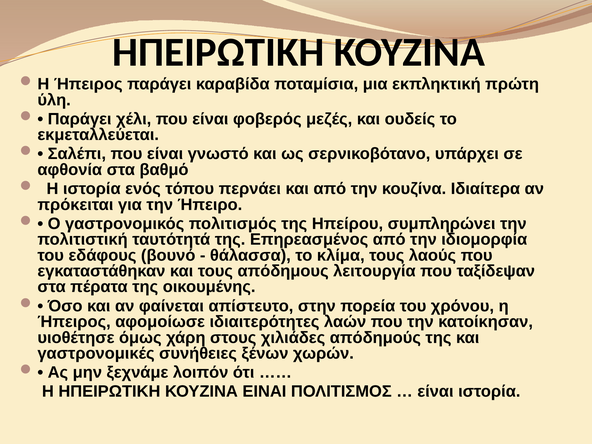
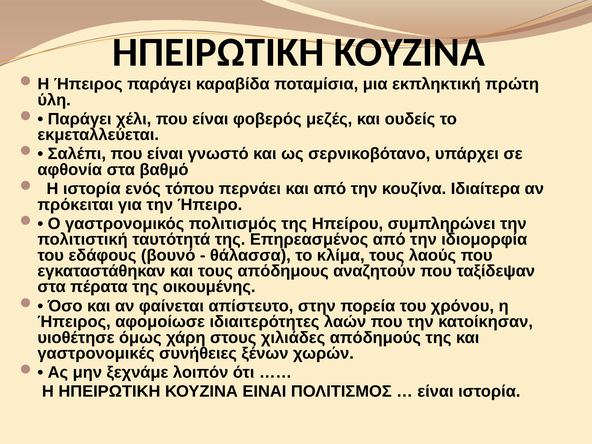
λειτουργία: λειτουργία -> αναζητούν (374, 271)
